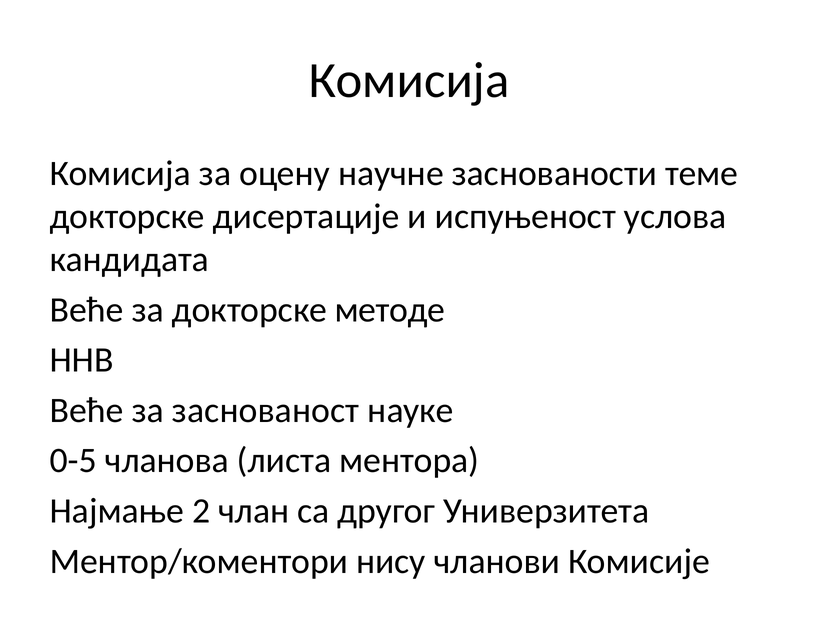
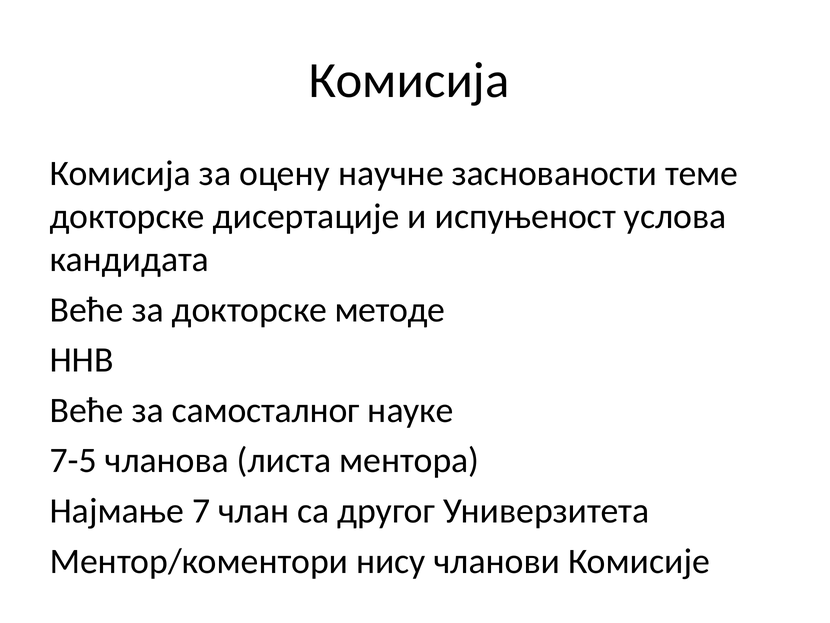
заснованост: заснованост -> самосталног (266, 410)
0-5: 0-5 -> 7-5 (73, 460)
2: 2 -> 7 (201, 511)
